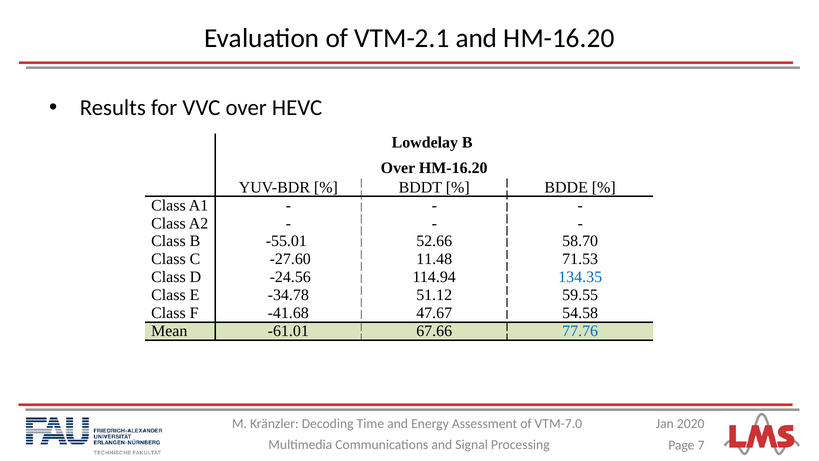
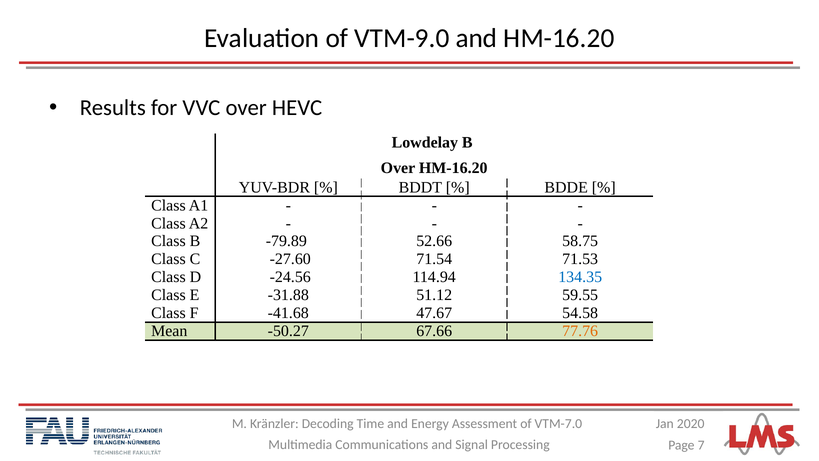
VTM-2.1: VTM-2.1 -> VTM-9.0 (402, 38)
-55.01: -55.01 -> -79.89 (286, 241)
58.70: 58.70 -> 58.75 (580, 241)
11.48: 11.48 -> 71.54 (434, 259)
-34.78: -34.78 -> -31.88 (288, 295)
-61.01: -61.01 -> -50.27 (288, 331)
77.76 colour: blue -> orange (580, 331)
